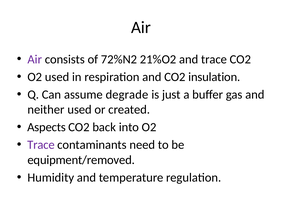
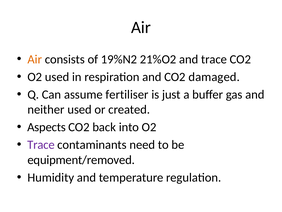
Air colour: purple -> orange (35, 59)
72%N2: 72%N2 -> 19%N2 (119, 59)
insulation: insulation -> damaged (214, 77)
degrade: degrade -> fertiliser (127, 94)
